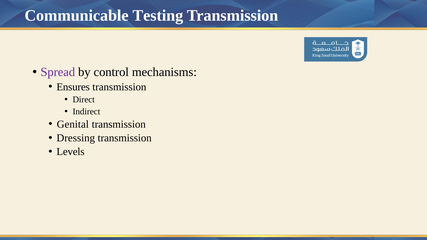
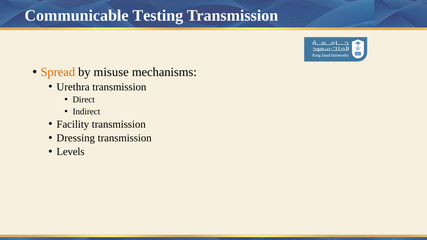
Spread colour: purple -> orange (58, 72)
control: control -> misuse (111, 72)
Ensures: Ensures -> Urethra (73, 87)
Genital: Genital -> Facility (73, 124)
